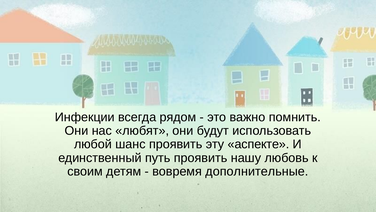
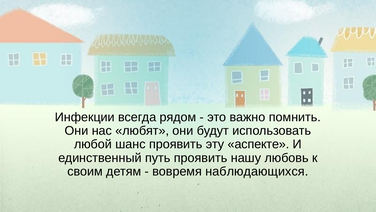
дополнительные: дополнительные -> наблюдающихся (257, 171)
